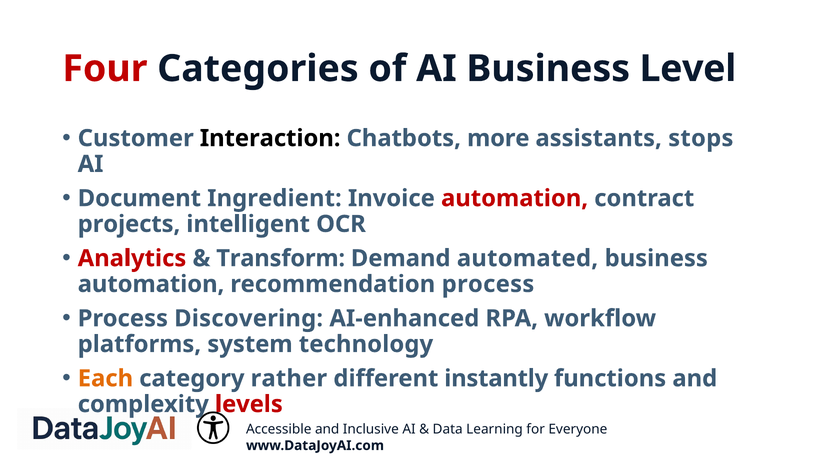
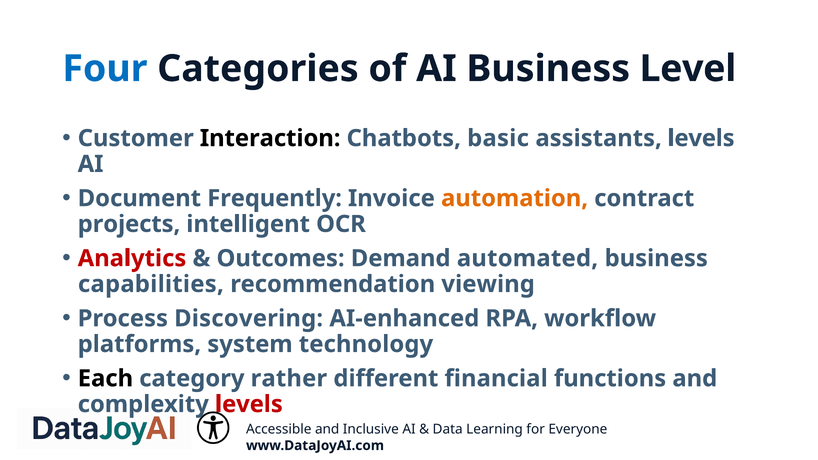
Four colour: red -> blue (105, 69)
more: more -> basic (498, 138)
assistants stops: stops -> levels (701, 138)
Ingredient: Ingredient -> Frequently (275, 198)
automation colour: red -> orange (515, 198)
Transform: Transform -> Outcomes (281, 258)
automation: automation -> capabilities (151, 284)
recommendation process: process -> viewing (488, 284)
Each colour: orange -> black (105, 379)
instantly: instantly -> financial (496, 379)
